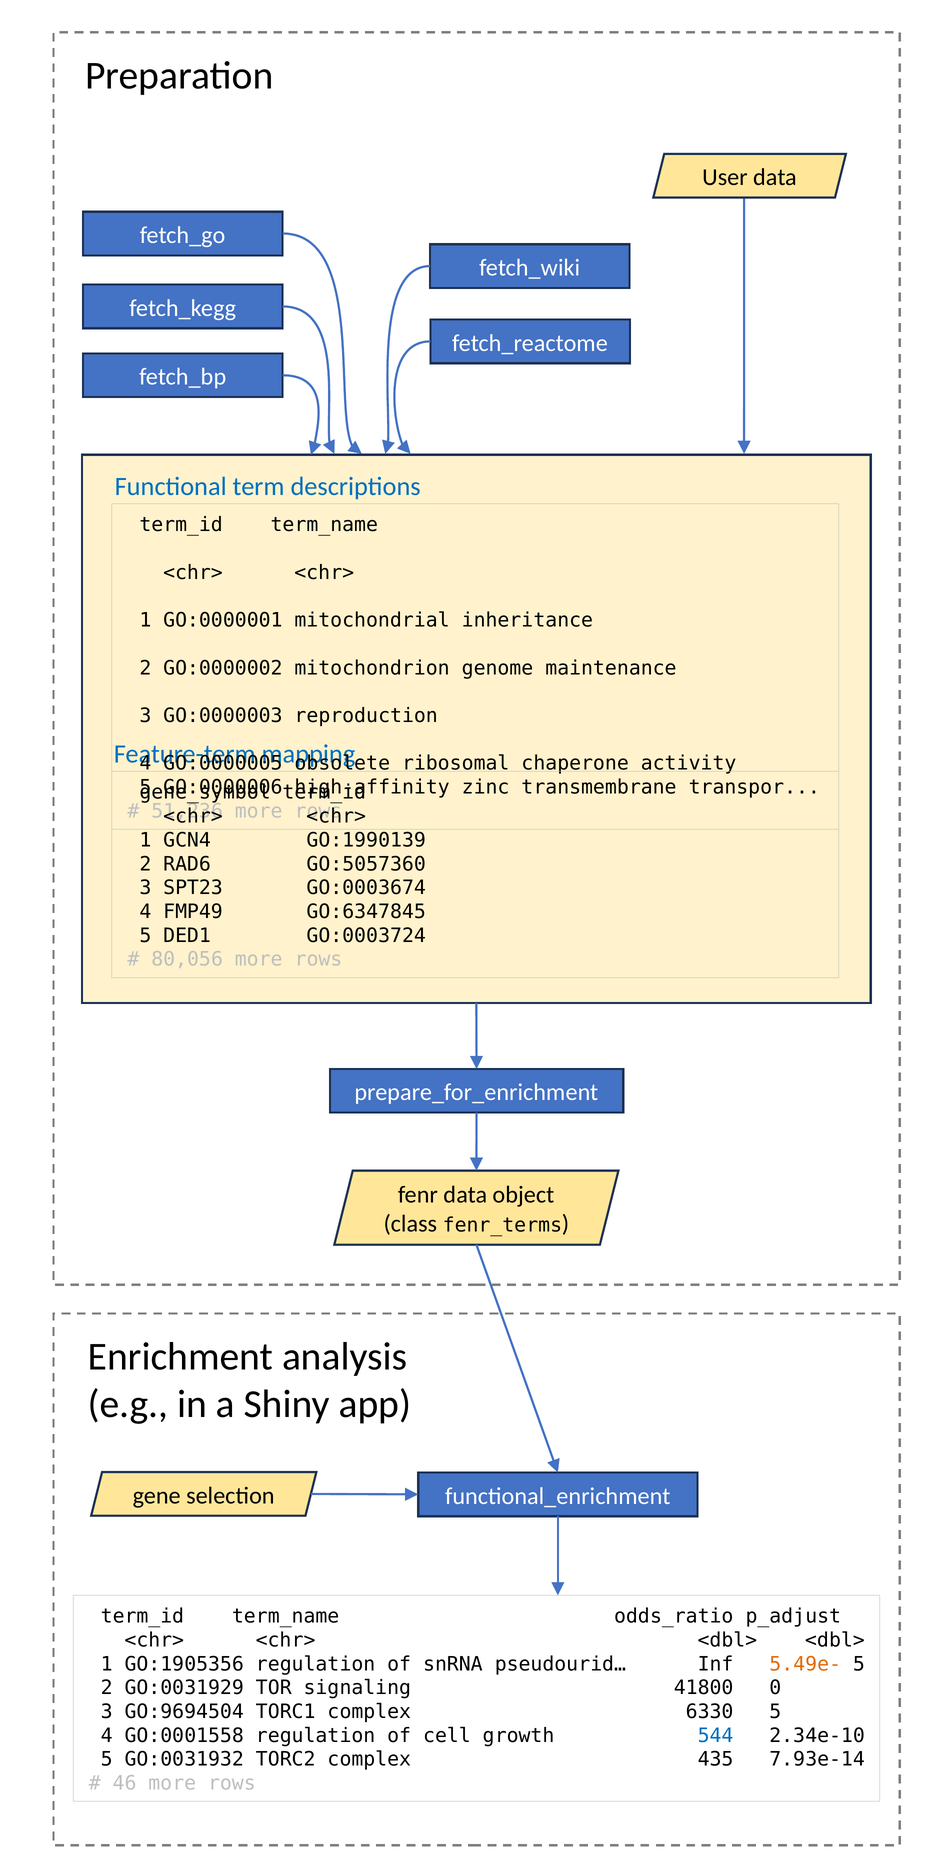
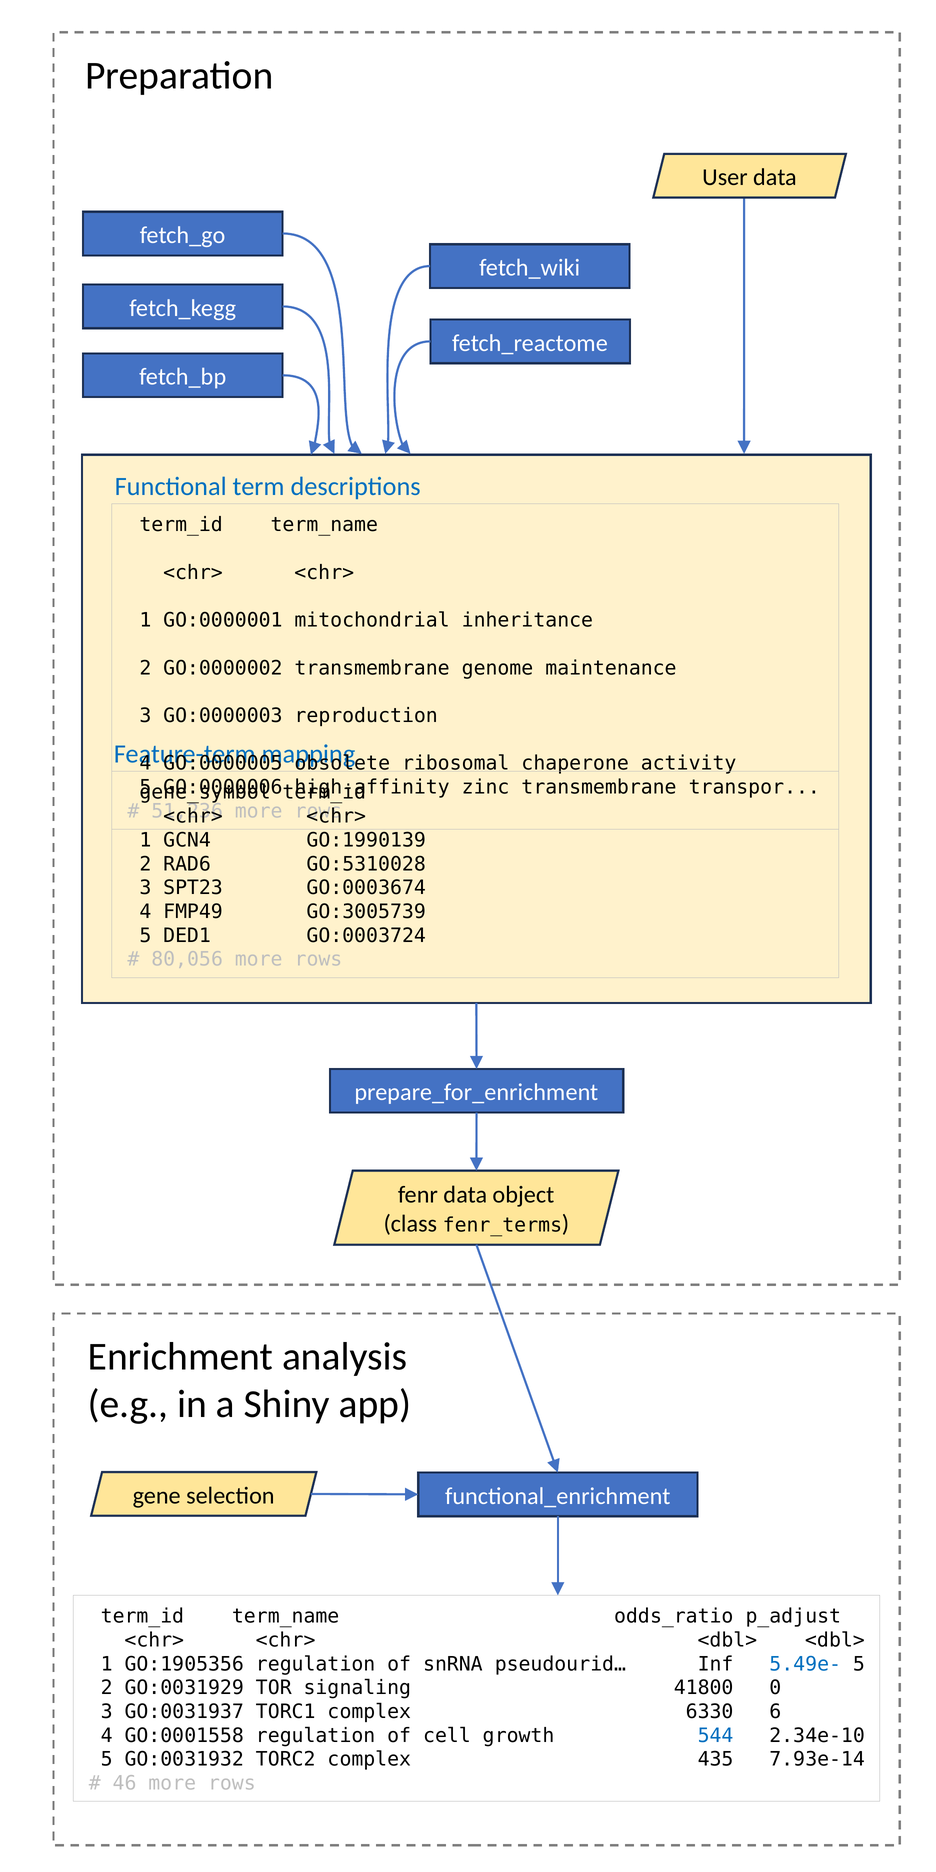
GO:0000002 mitochondrion: mitochondrion -> transmembrane (372, 668)
GO:5057360: GO:5057360 -> GO:5310028 (366, 864)
GO:6347845: GO:6347845 -> GO:3005739 (366, 911)
5.49e- colour: orange -> blue (805, 1664)
GO:9694504: GO:9694504 -> GO:0031937 (184, 1711)
6330 5: 5 -> 6 (775, 1711)
